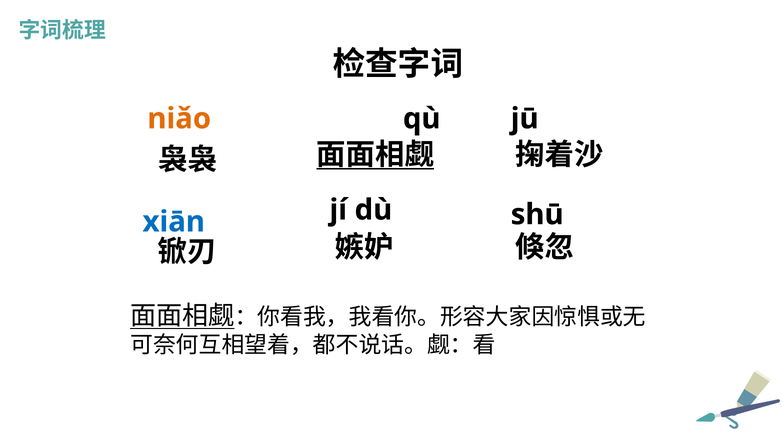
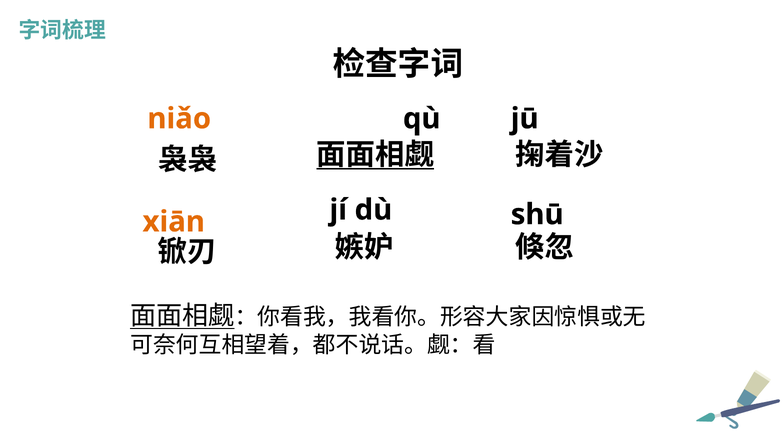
xiān colour: blue -> orange (174, 221)
